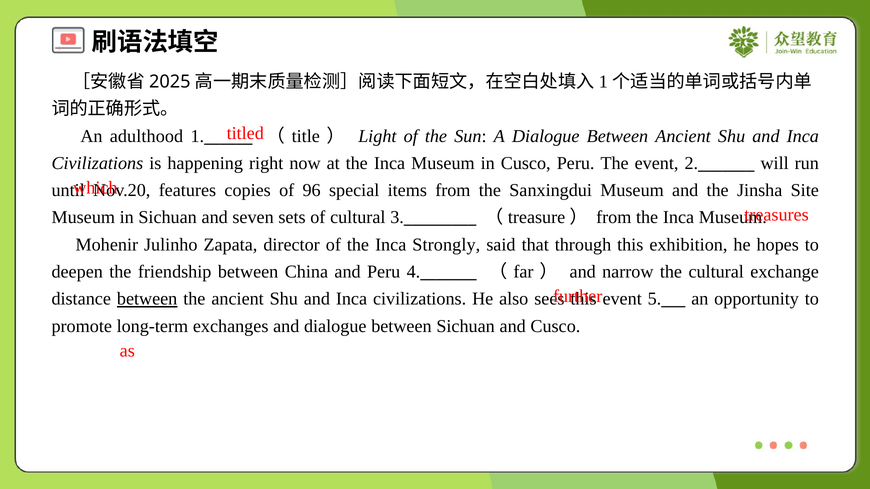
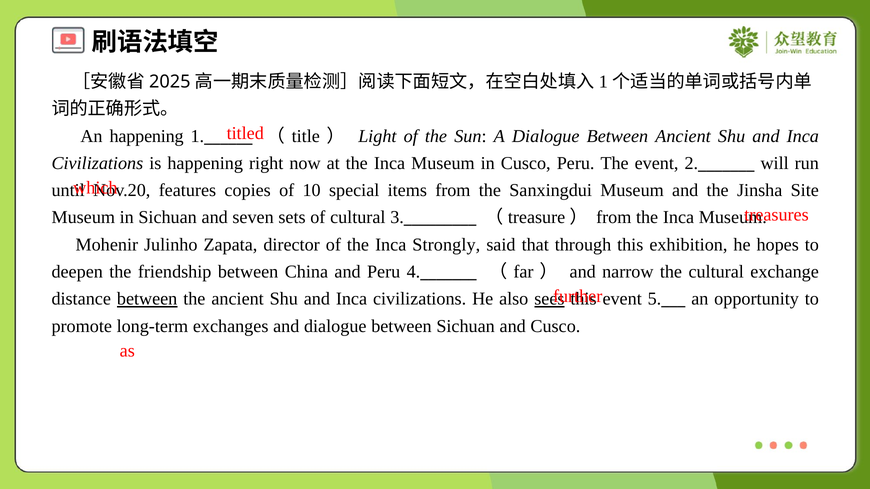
An adulthood: adulthood -> happening (147, 136)
96: 96 -> 10 (312, 190)
sees underline: none -> present (549, 299)
